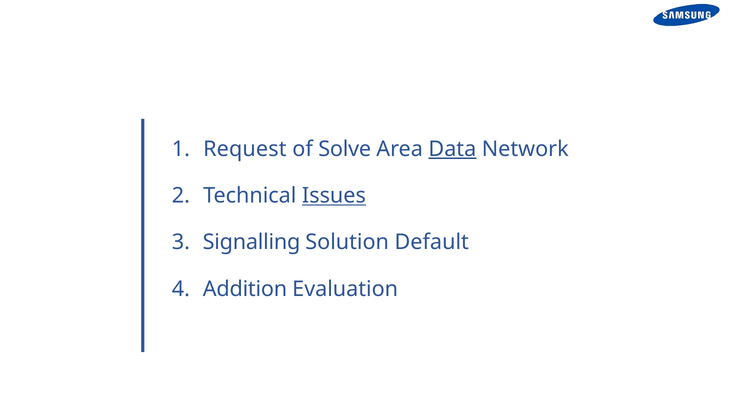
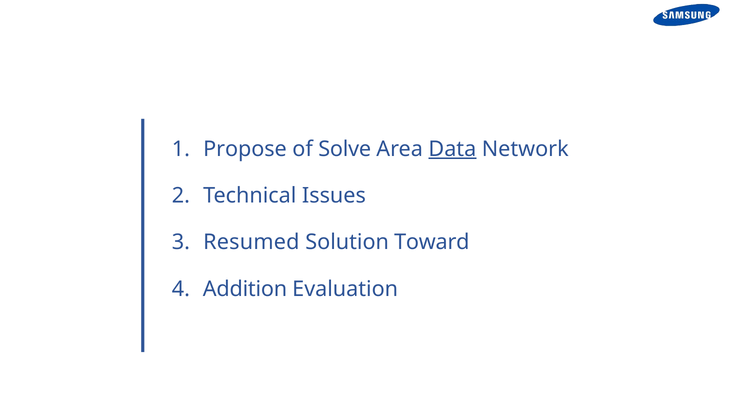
Request: Request -> Propose (245, 149)
Issues underline: present -> none (334, 196)
Signalling: Signalling -> Resumed (251, 242)
Default: Default -> Toward (432, 242)
